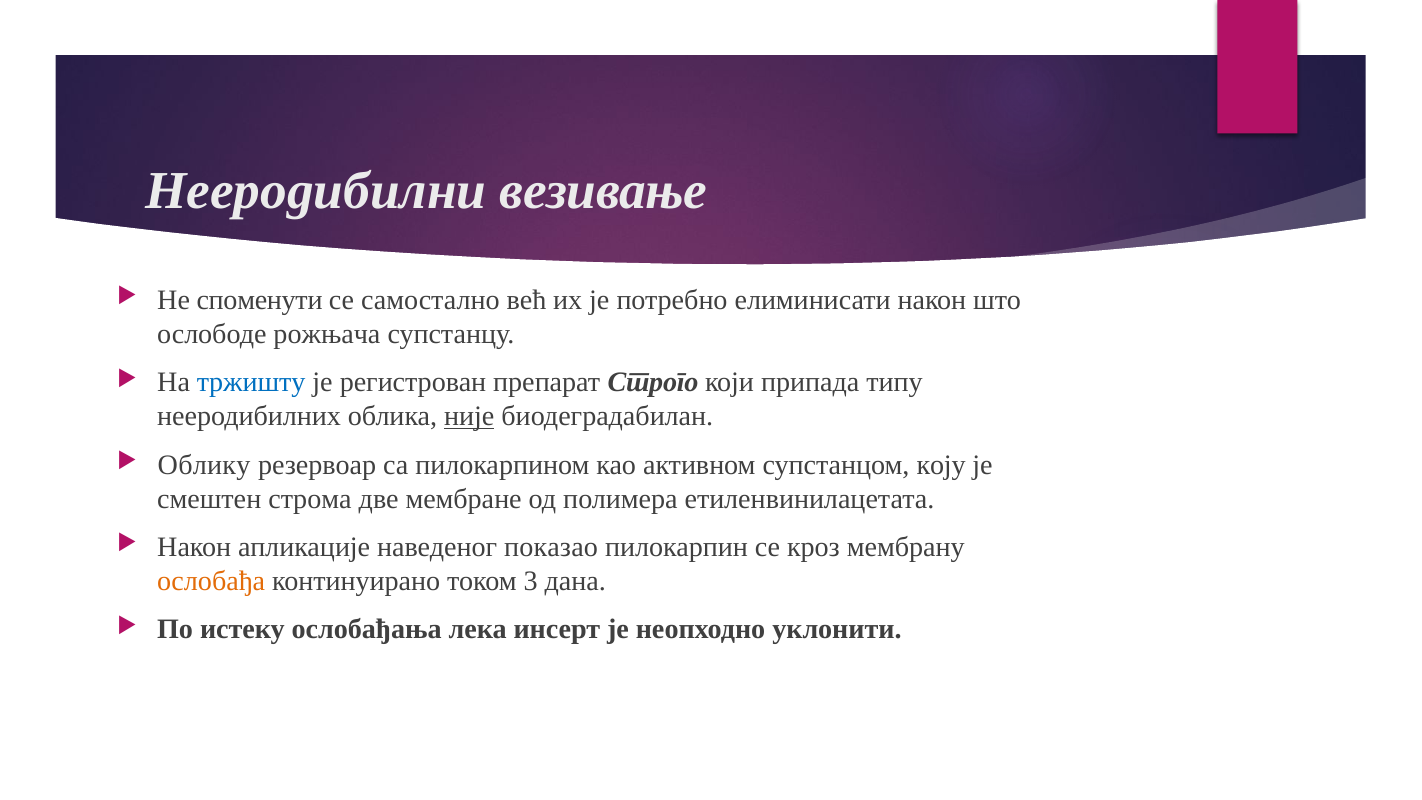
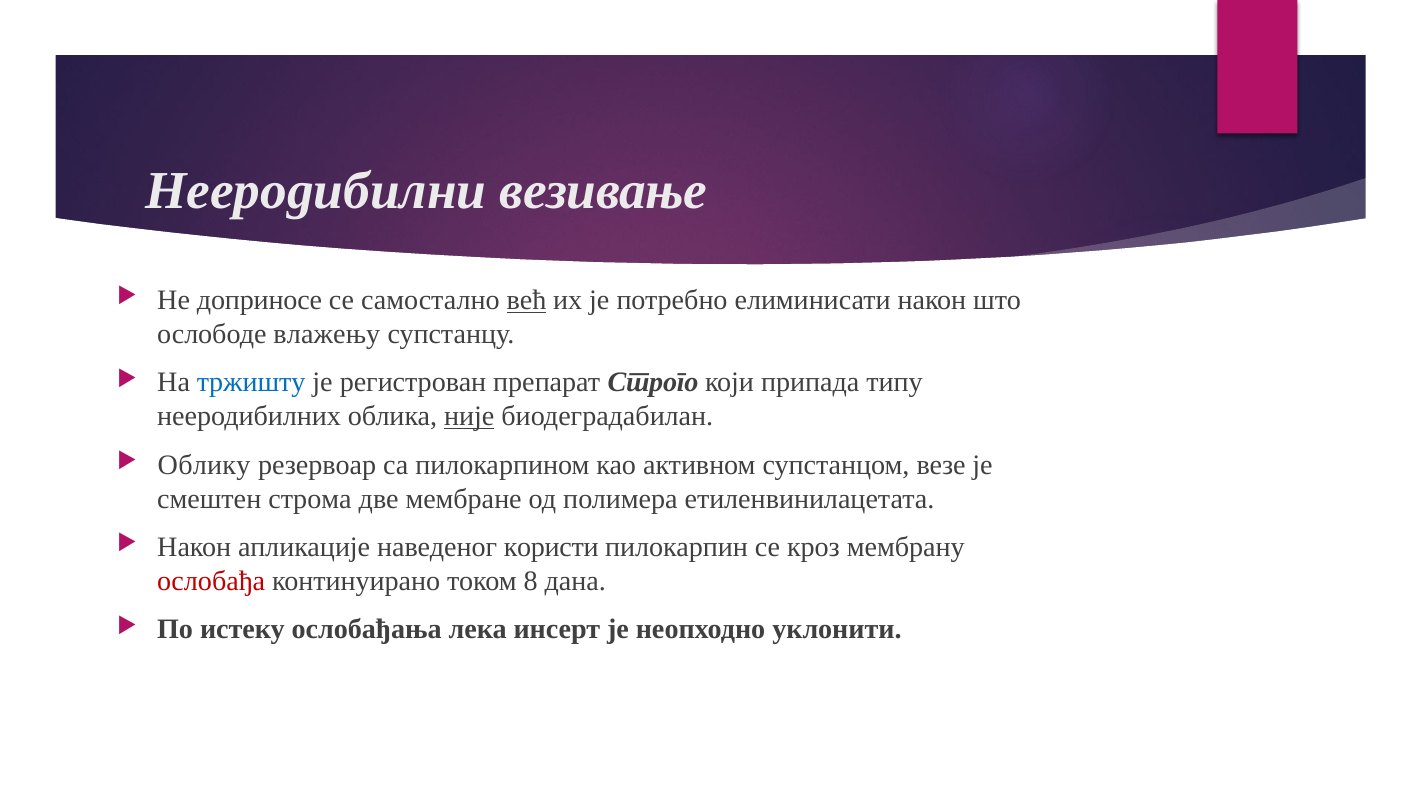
споменути: споменути -> доприносе (259, 300)
већ underline: none -> present (526, 300)
рожњача: рожњача -> влажењу (327, 334)
коју: коју -> везе (941, 465)
показао: показао -> користи (551, 547)
ослобађа colour: orange -> red (211, 581)
3: 3 -> 8 (531, 581)
